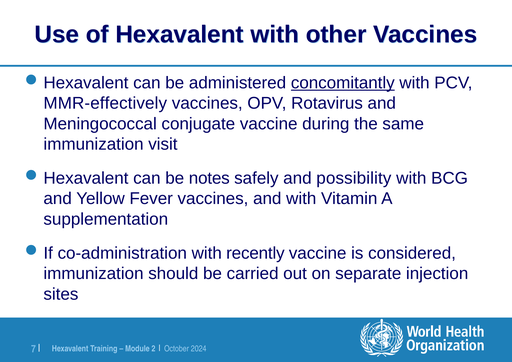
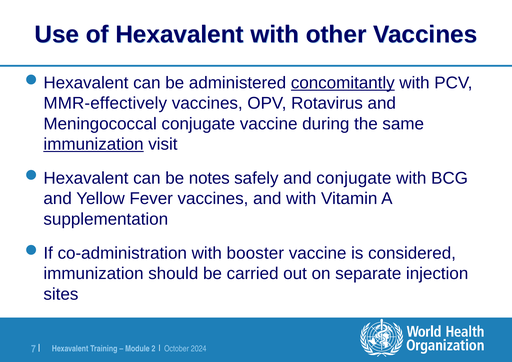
immunization underline: none -> present (94, 144)
and possibility: possibility -> conjugate (354, 178)
recently: recently -> booster (255, 253)
